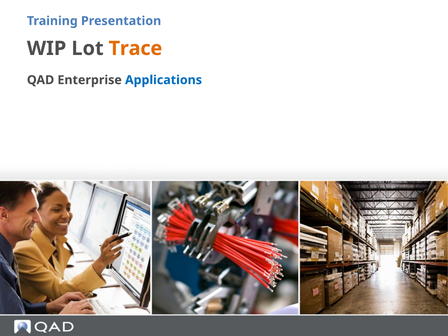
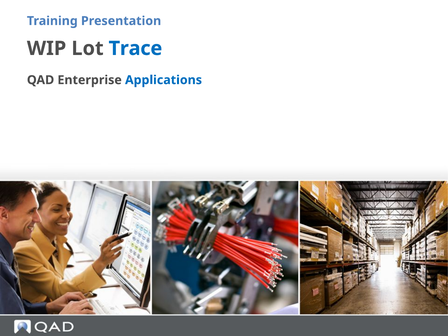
Trace colour: orange -> blue (135, 48)
